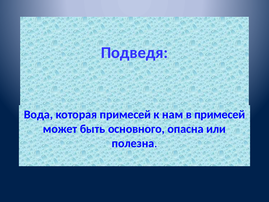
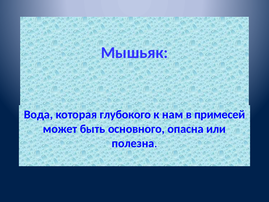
Подведя: Подведя -> Мышьяк (134, 53)
которая примесей: примесей -> глубокого (125, 114)
